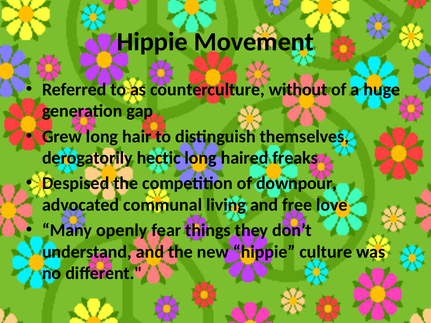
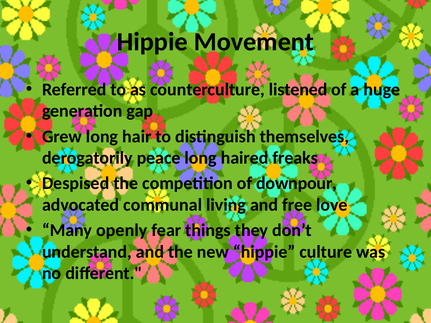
without: without -> listened (298, 90)
hectic: hectic -> peace (159, 158)
